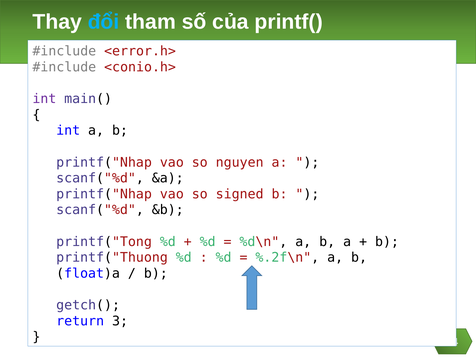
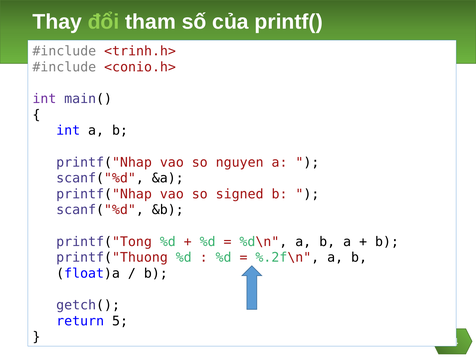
đổi colour: light blue -> light green (104, 22)
<error.h>: <error.h> -> <trinh.h> (140, 51)
3: 3 -> 5 (120, 321)
